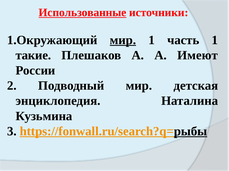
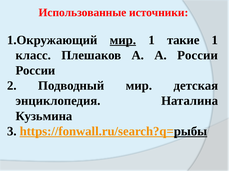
Использованные underline: present -> none (82, 13)
часть: часть -> такие (183, 40)
такие: такие -> класс (33, 55)
А Имеют: Имеют -> России (198, 55)
